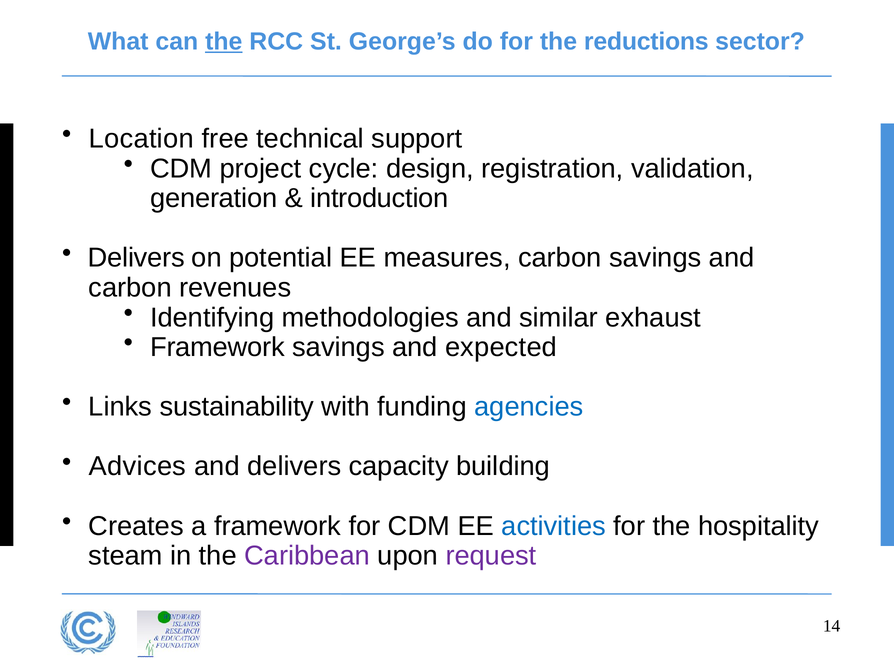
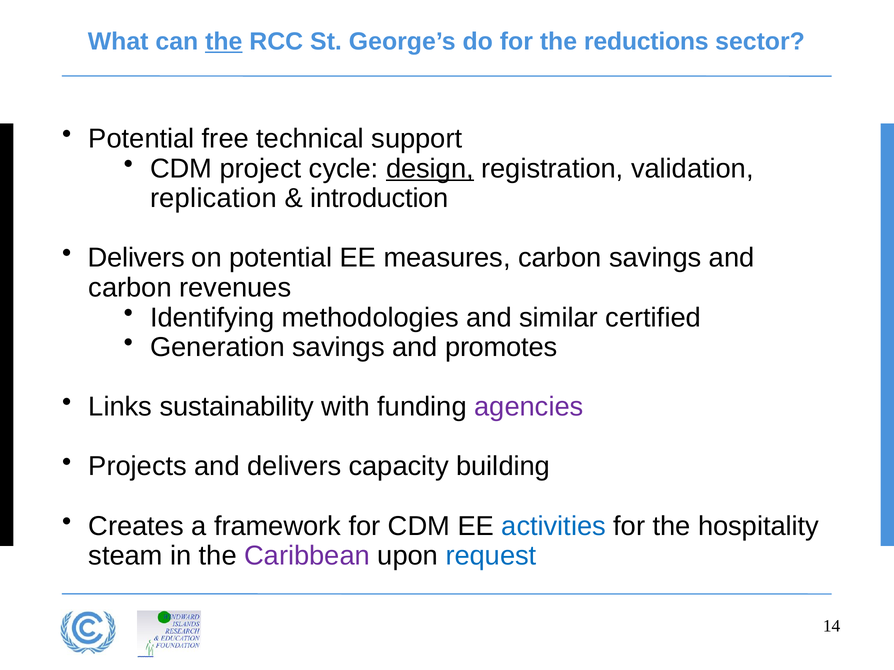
Location: Location -> Potential (141, 139)
design underline: none -> present (430, 169)
generation: generation -> replication (213, 199)
exhaust: exhaust -> certified (653, 318)
Framework: Framework -> Generation (217, 348)
expected: expected -> promotes (501, 348)
agencies colour: blue -> purple (529, 407)
Advices: Advices -> Projects (138, 467)
request colour: purple -> blue (491, 556)
